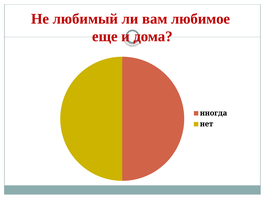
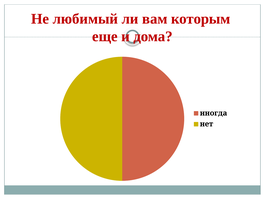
любимое: любимое -> которым (201, 19)
